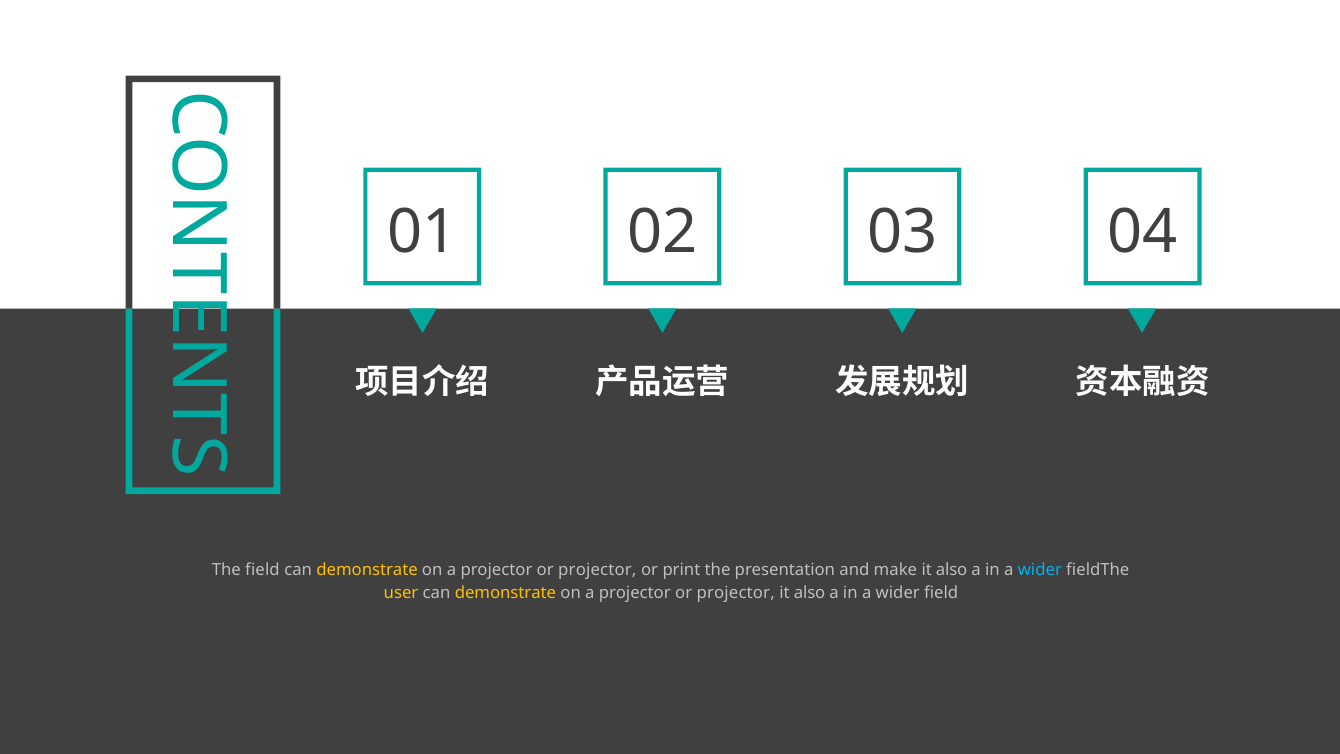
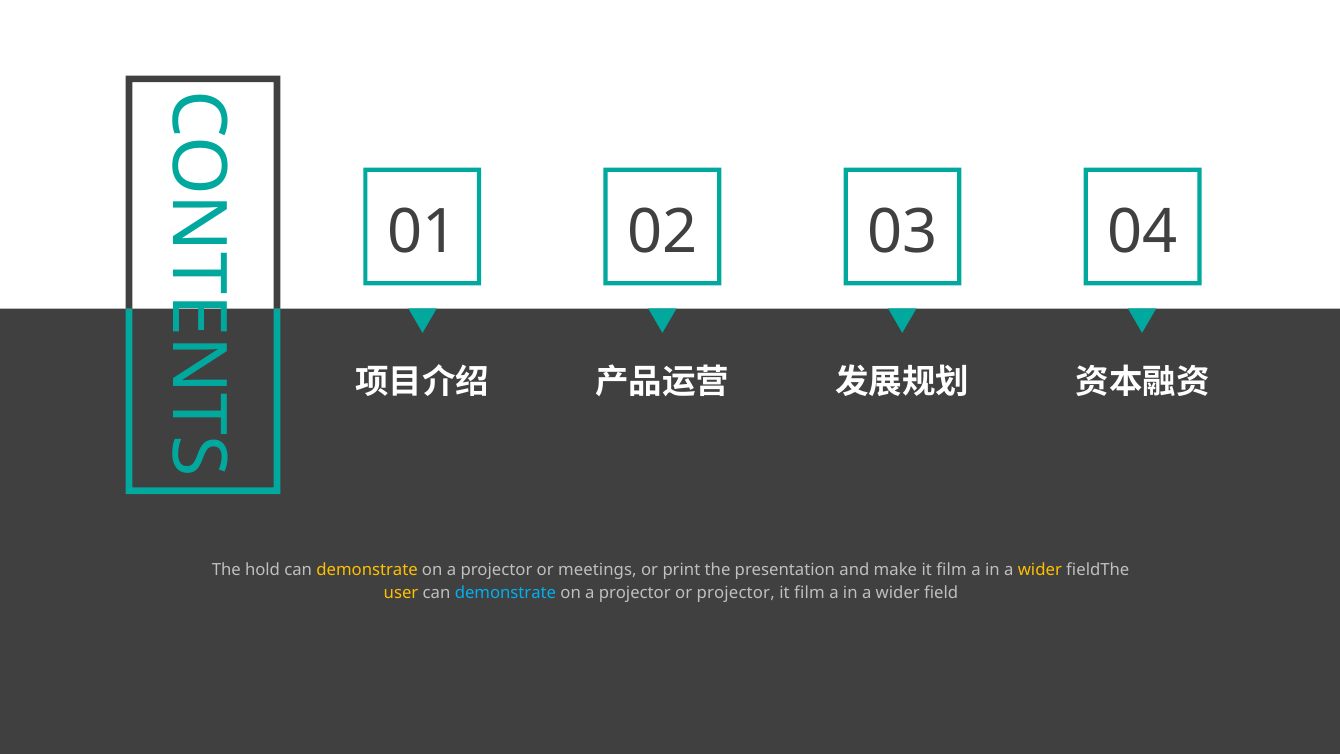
The field: field -> hold (263, 570)
projector: projector -> meetings (597, 570)
make it also: also -> film (952, 570)
wider colour: light blue -> yellow (1040, 570)
demonstrate colour: yellow -> light blue (505, 593)
also: also -> film (809, 593)
